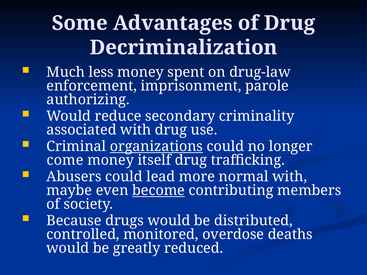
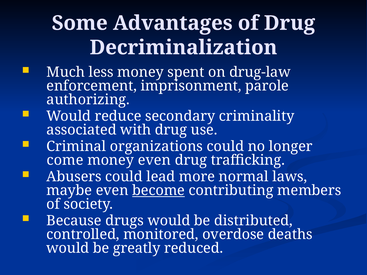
organizations underline: present -> none (156, 147)
money itself: itself -> even (154, 160)
normal with: with -> laws (290, 177)
